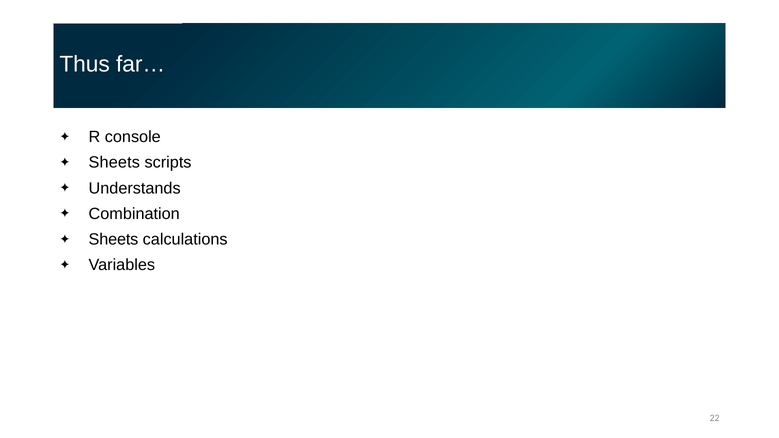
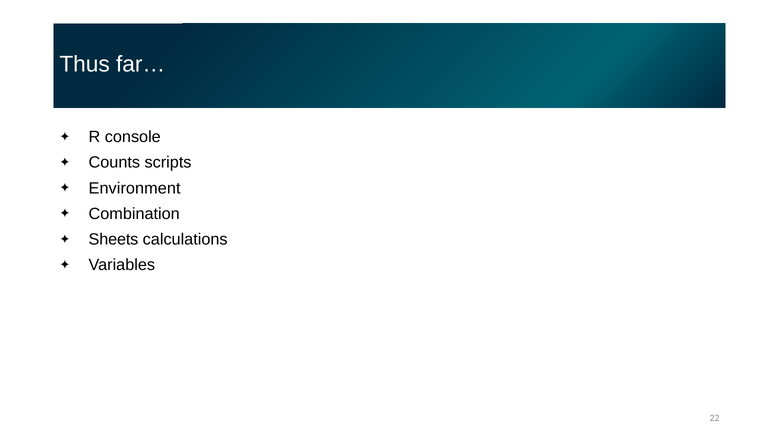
Sheets: Sheets -> Counts (114, 163)
Understands: Understands -> Environment (135, 188)
